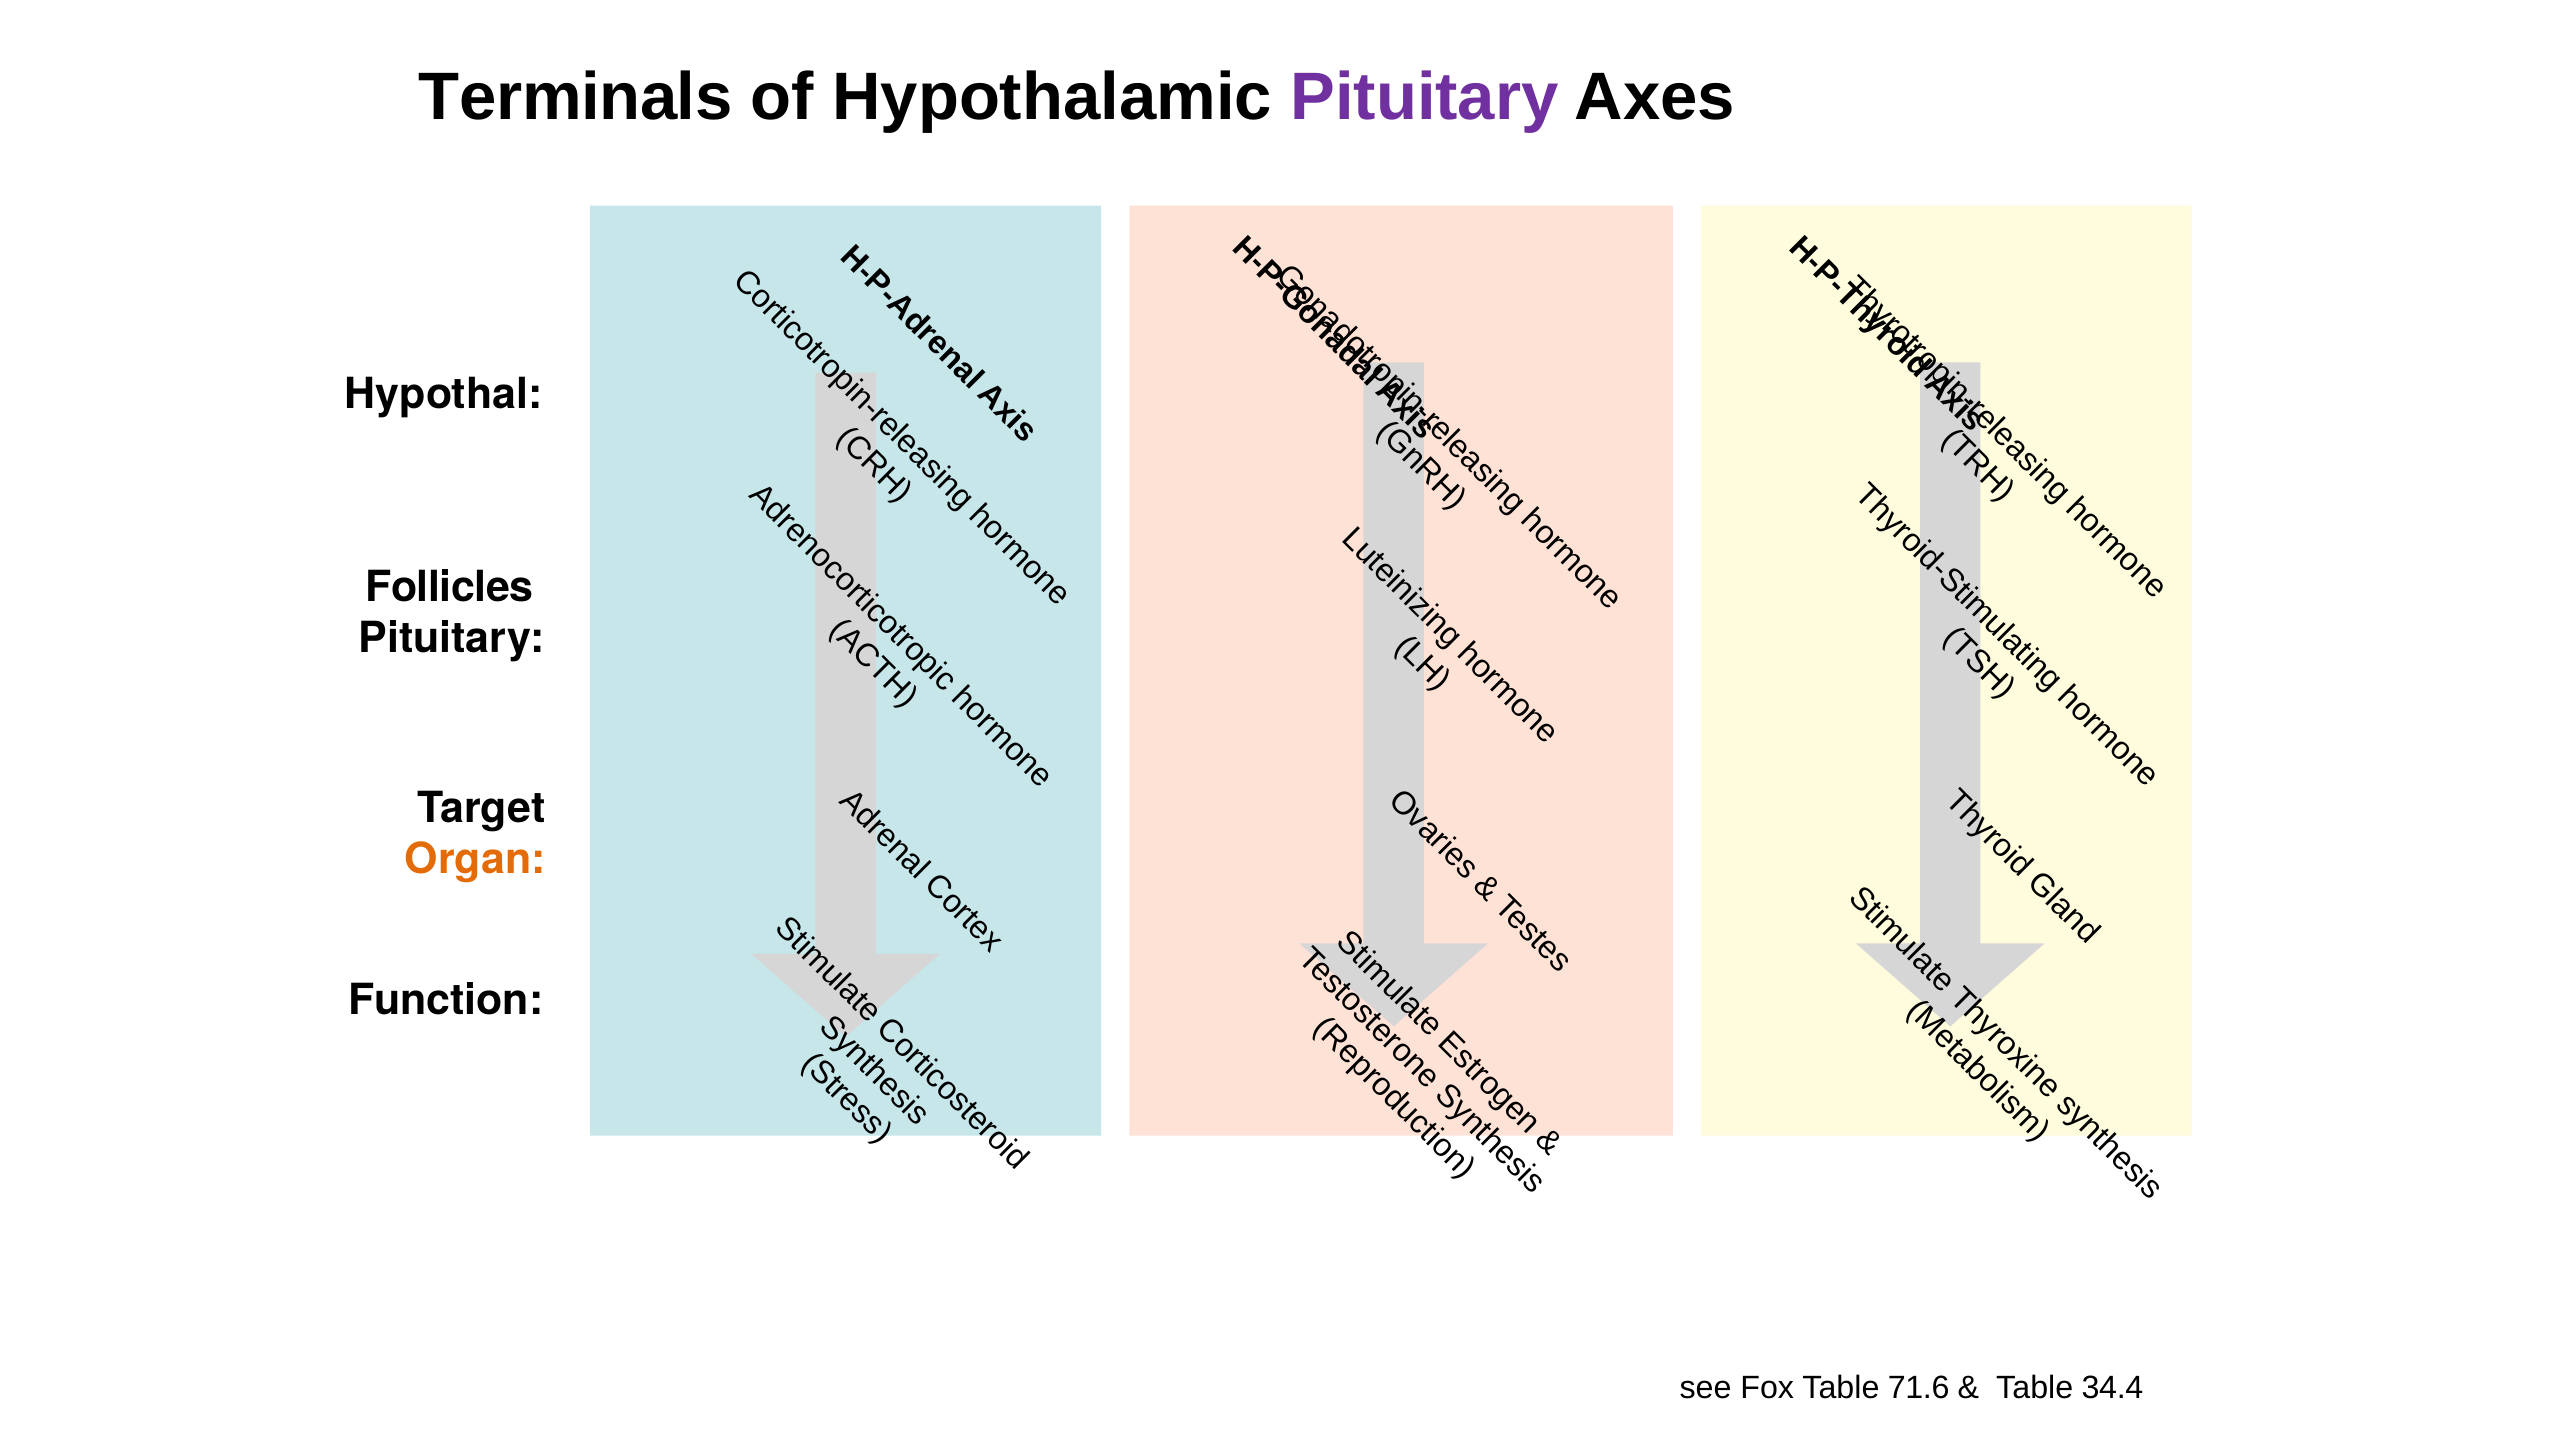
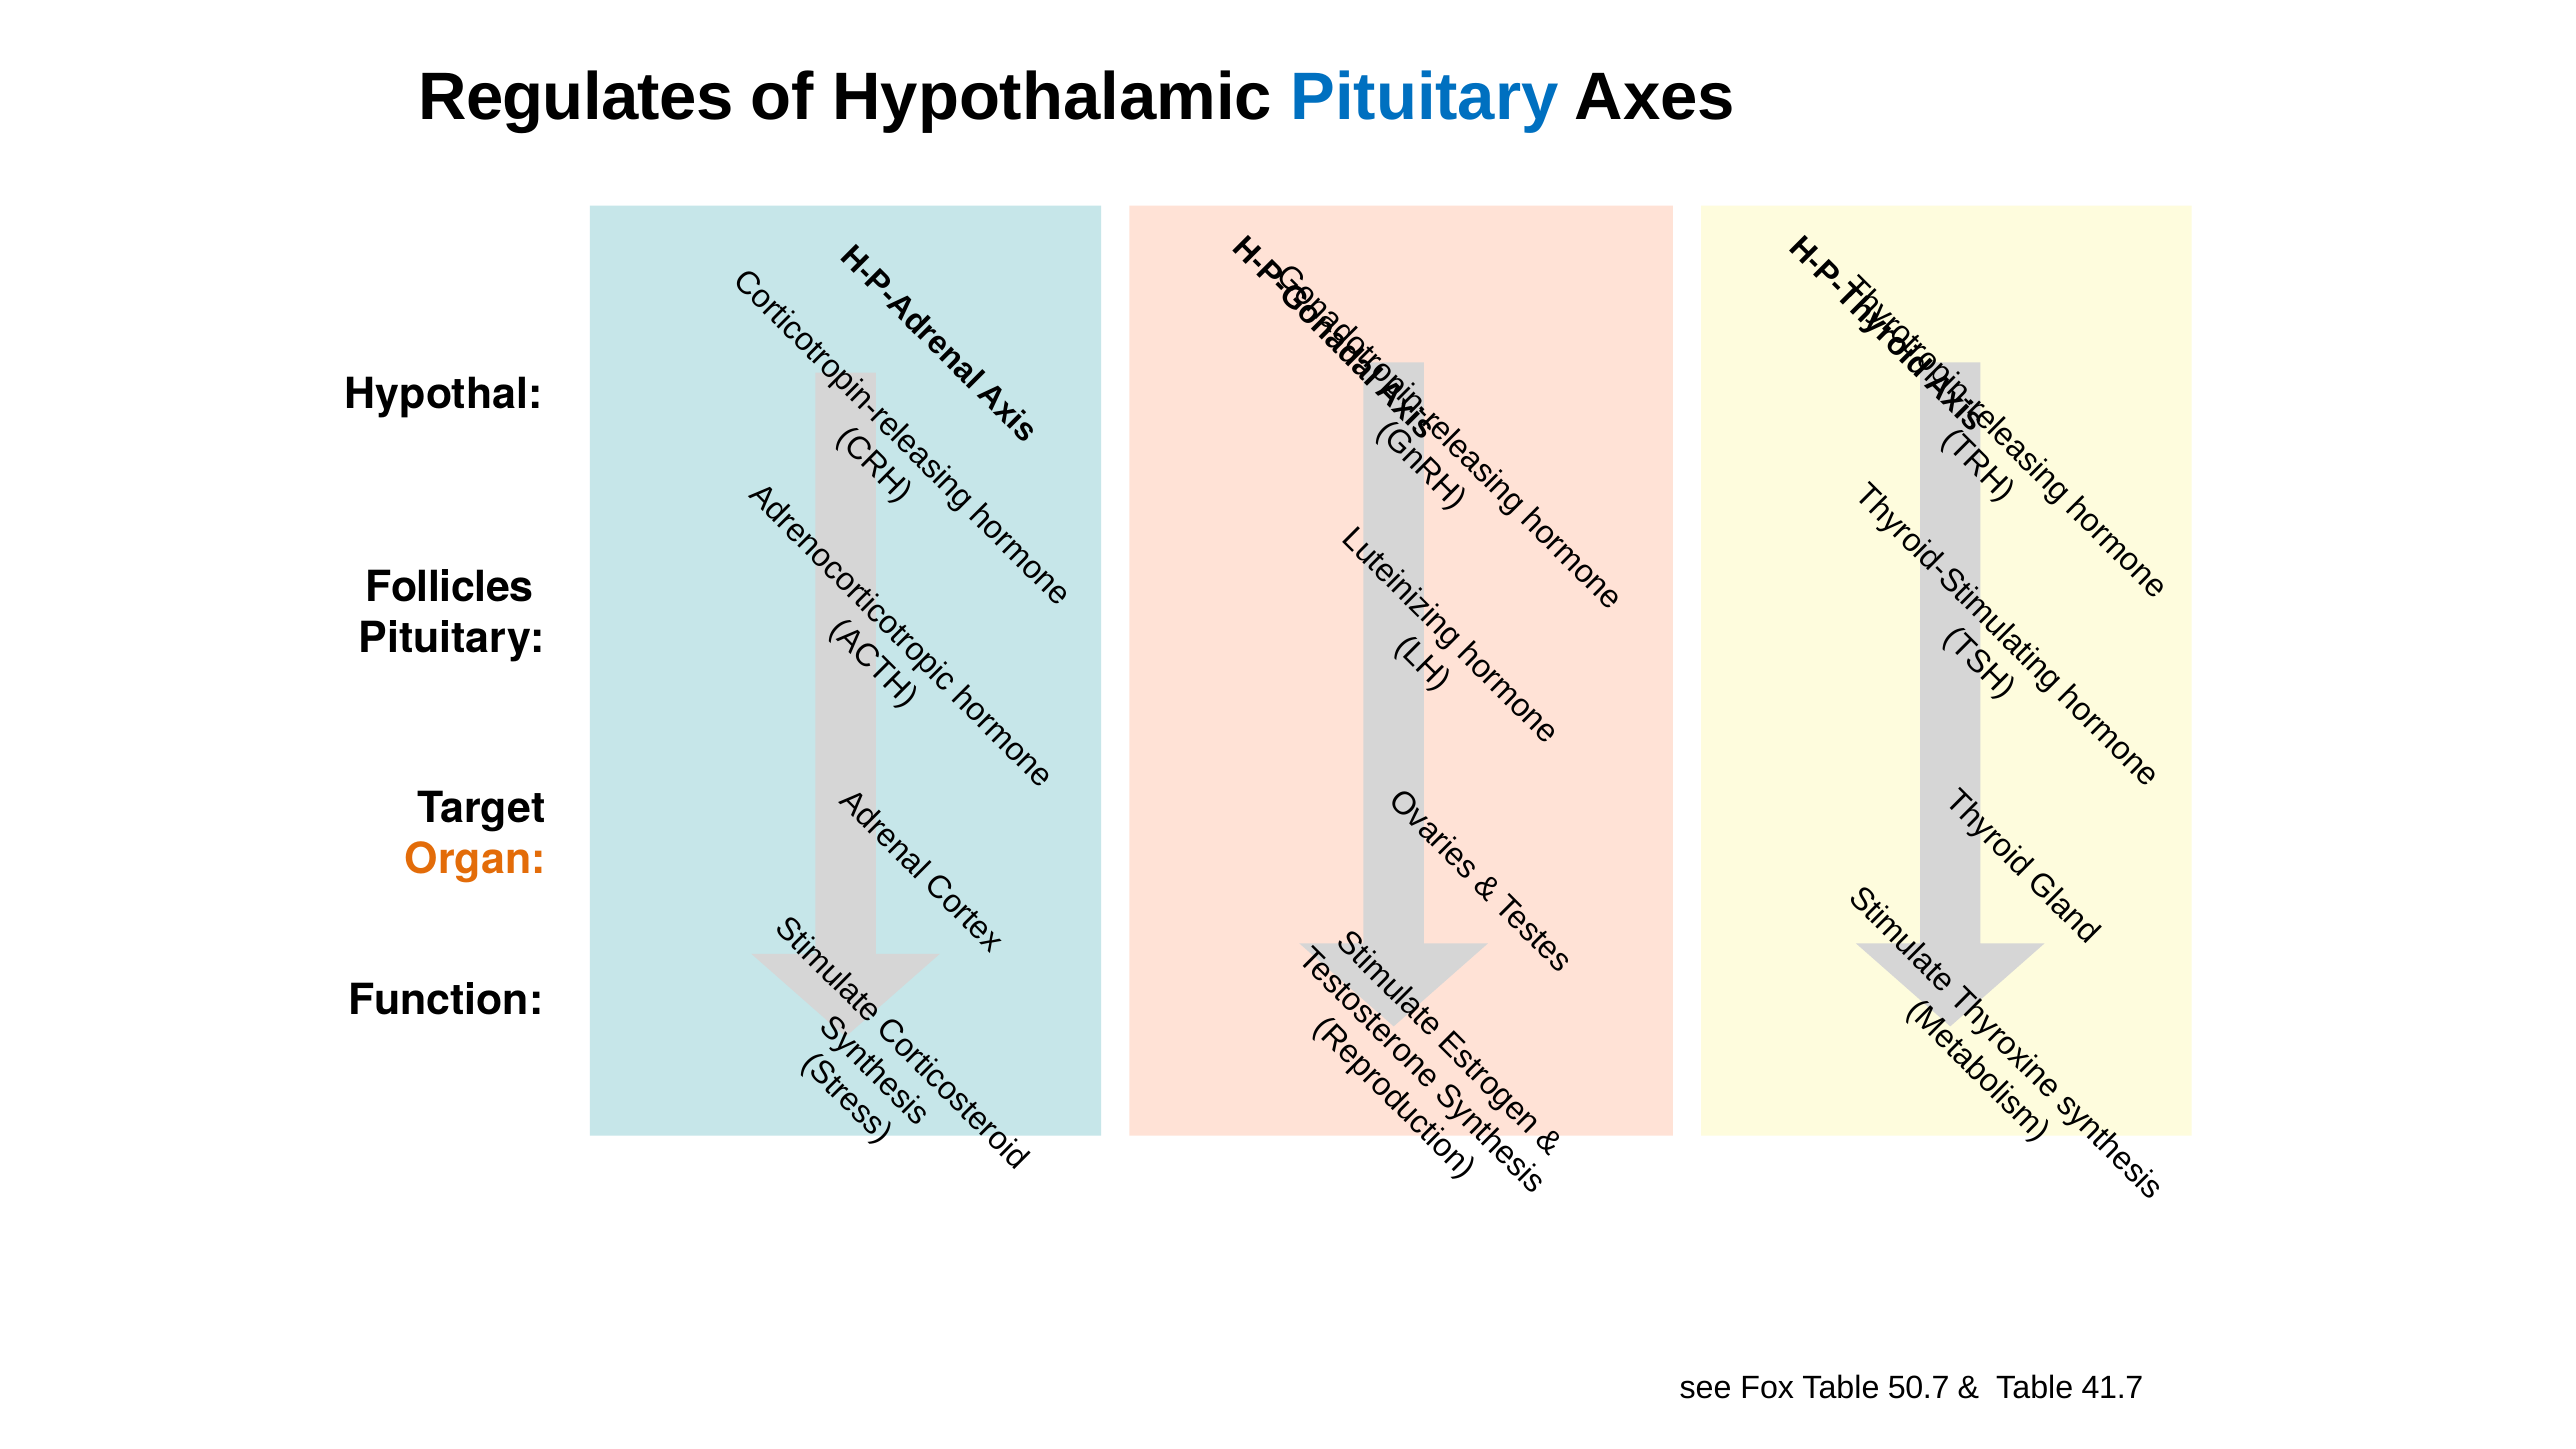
Terminals: Terminals -> Regulates (576, 98)
Pituitary colour: purple -> blue (1425, 98)
71.6: 71.6 -> 50.7 (1919, 1388)
34.4: 34.4 -> 41.7 (2112, 1388)
